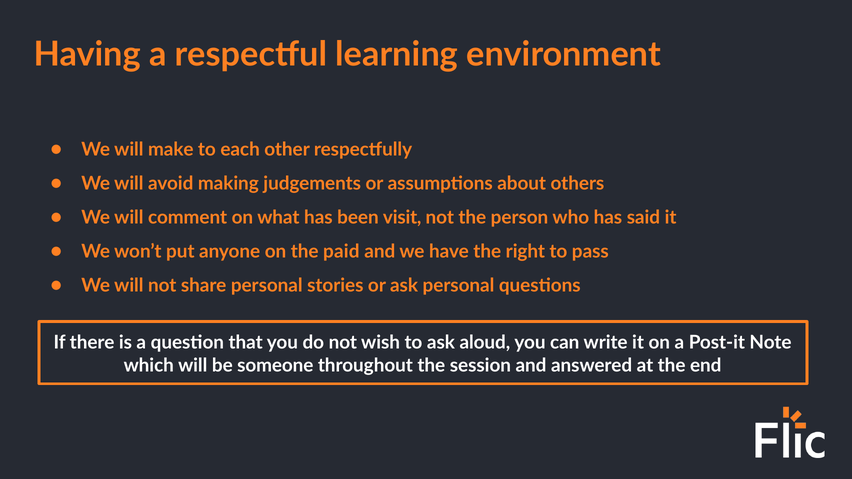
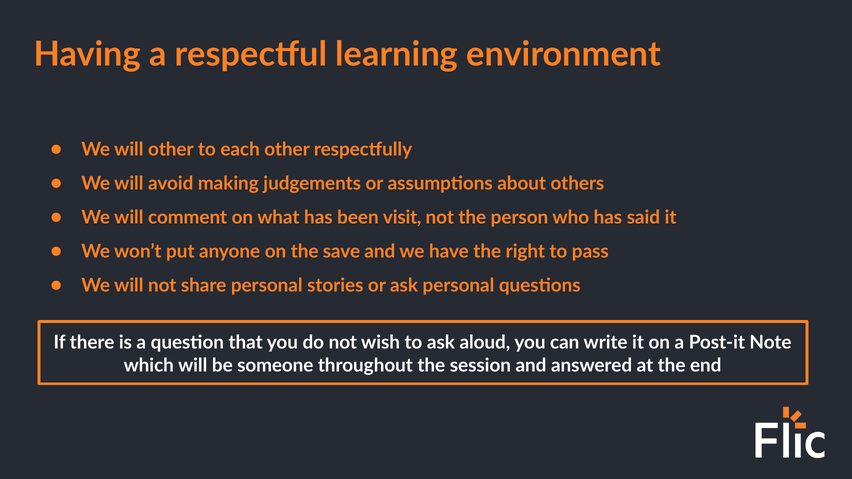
will make: make -> other (171, 149)
paid: paid -> save (341, 252)
